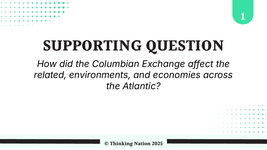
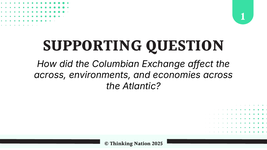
related: related -> across (50, 75)
